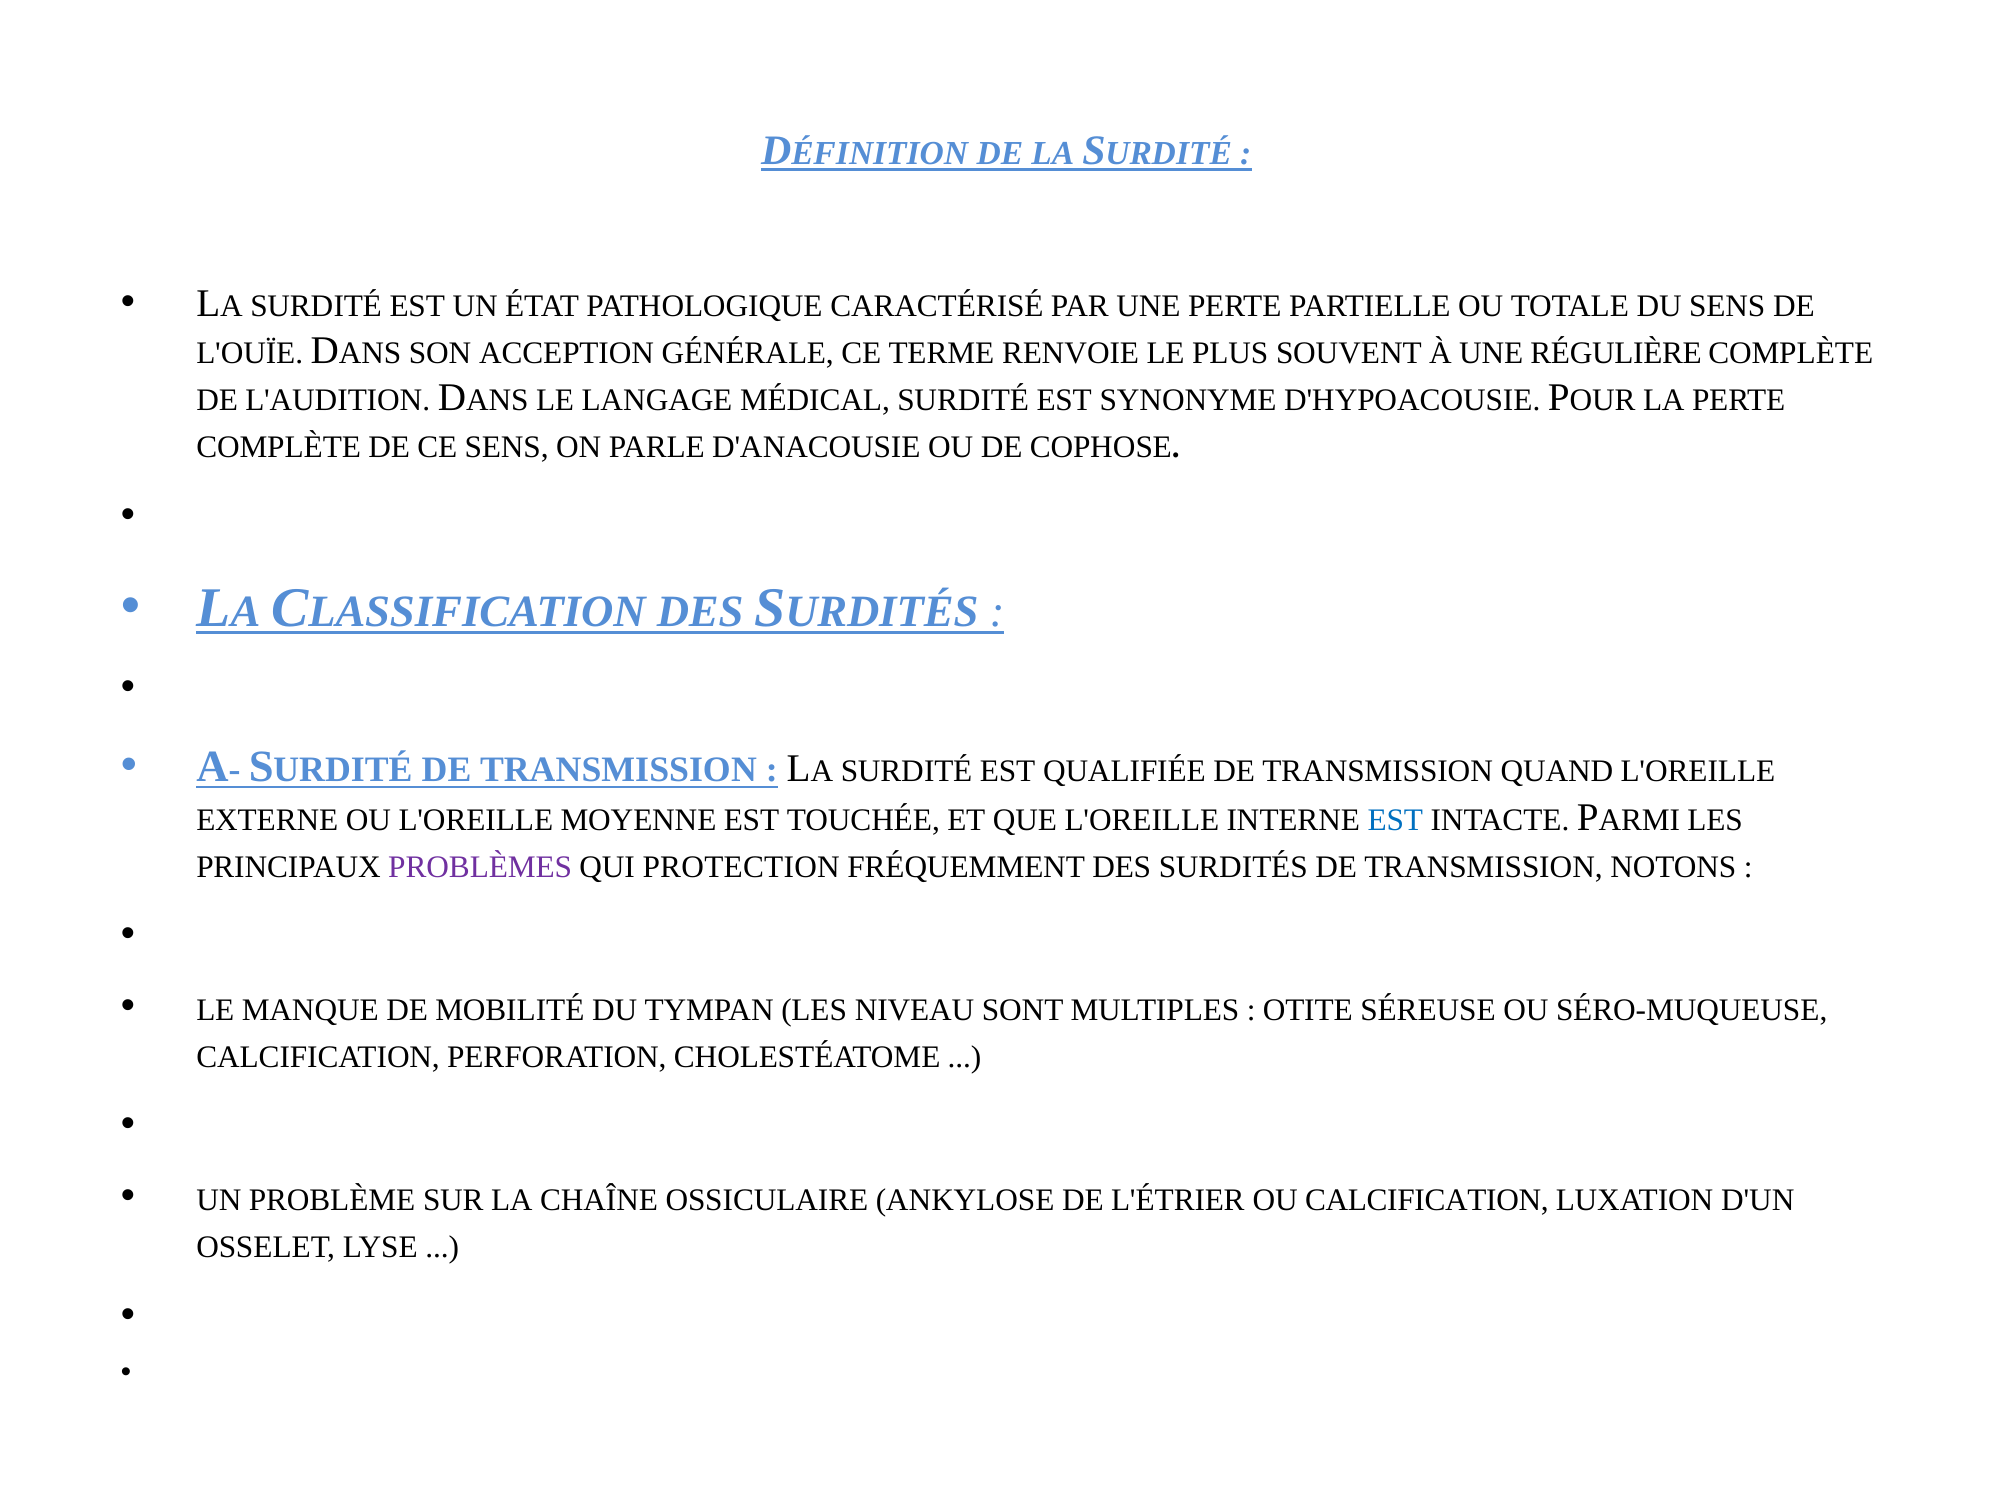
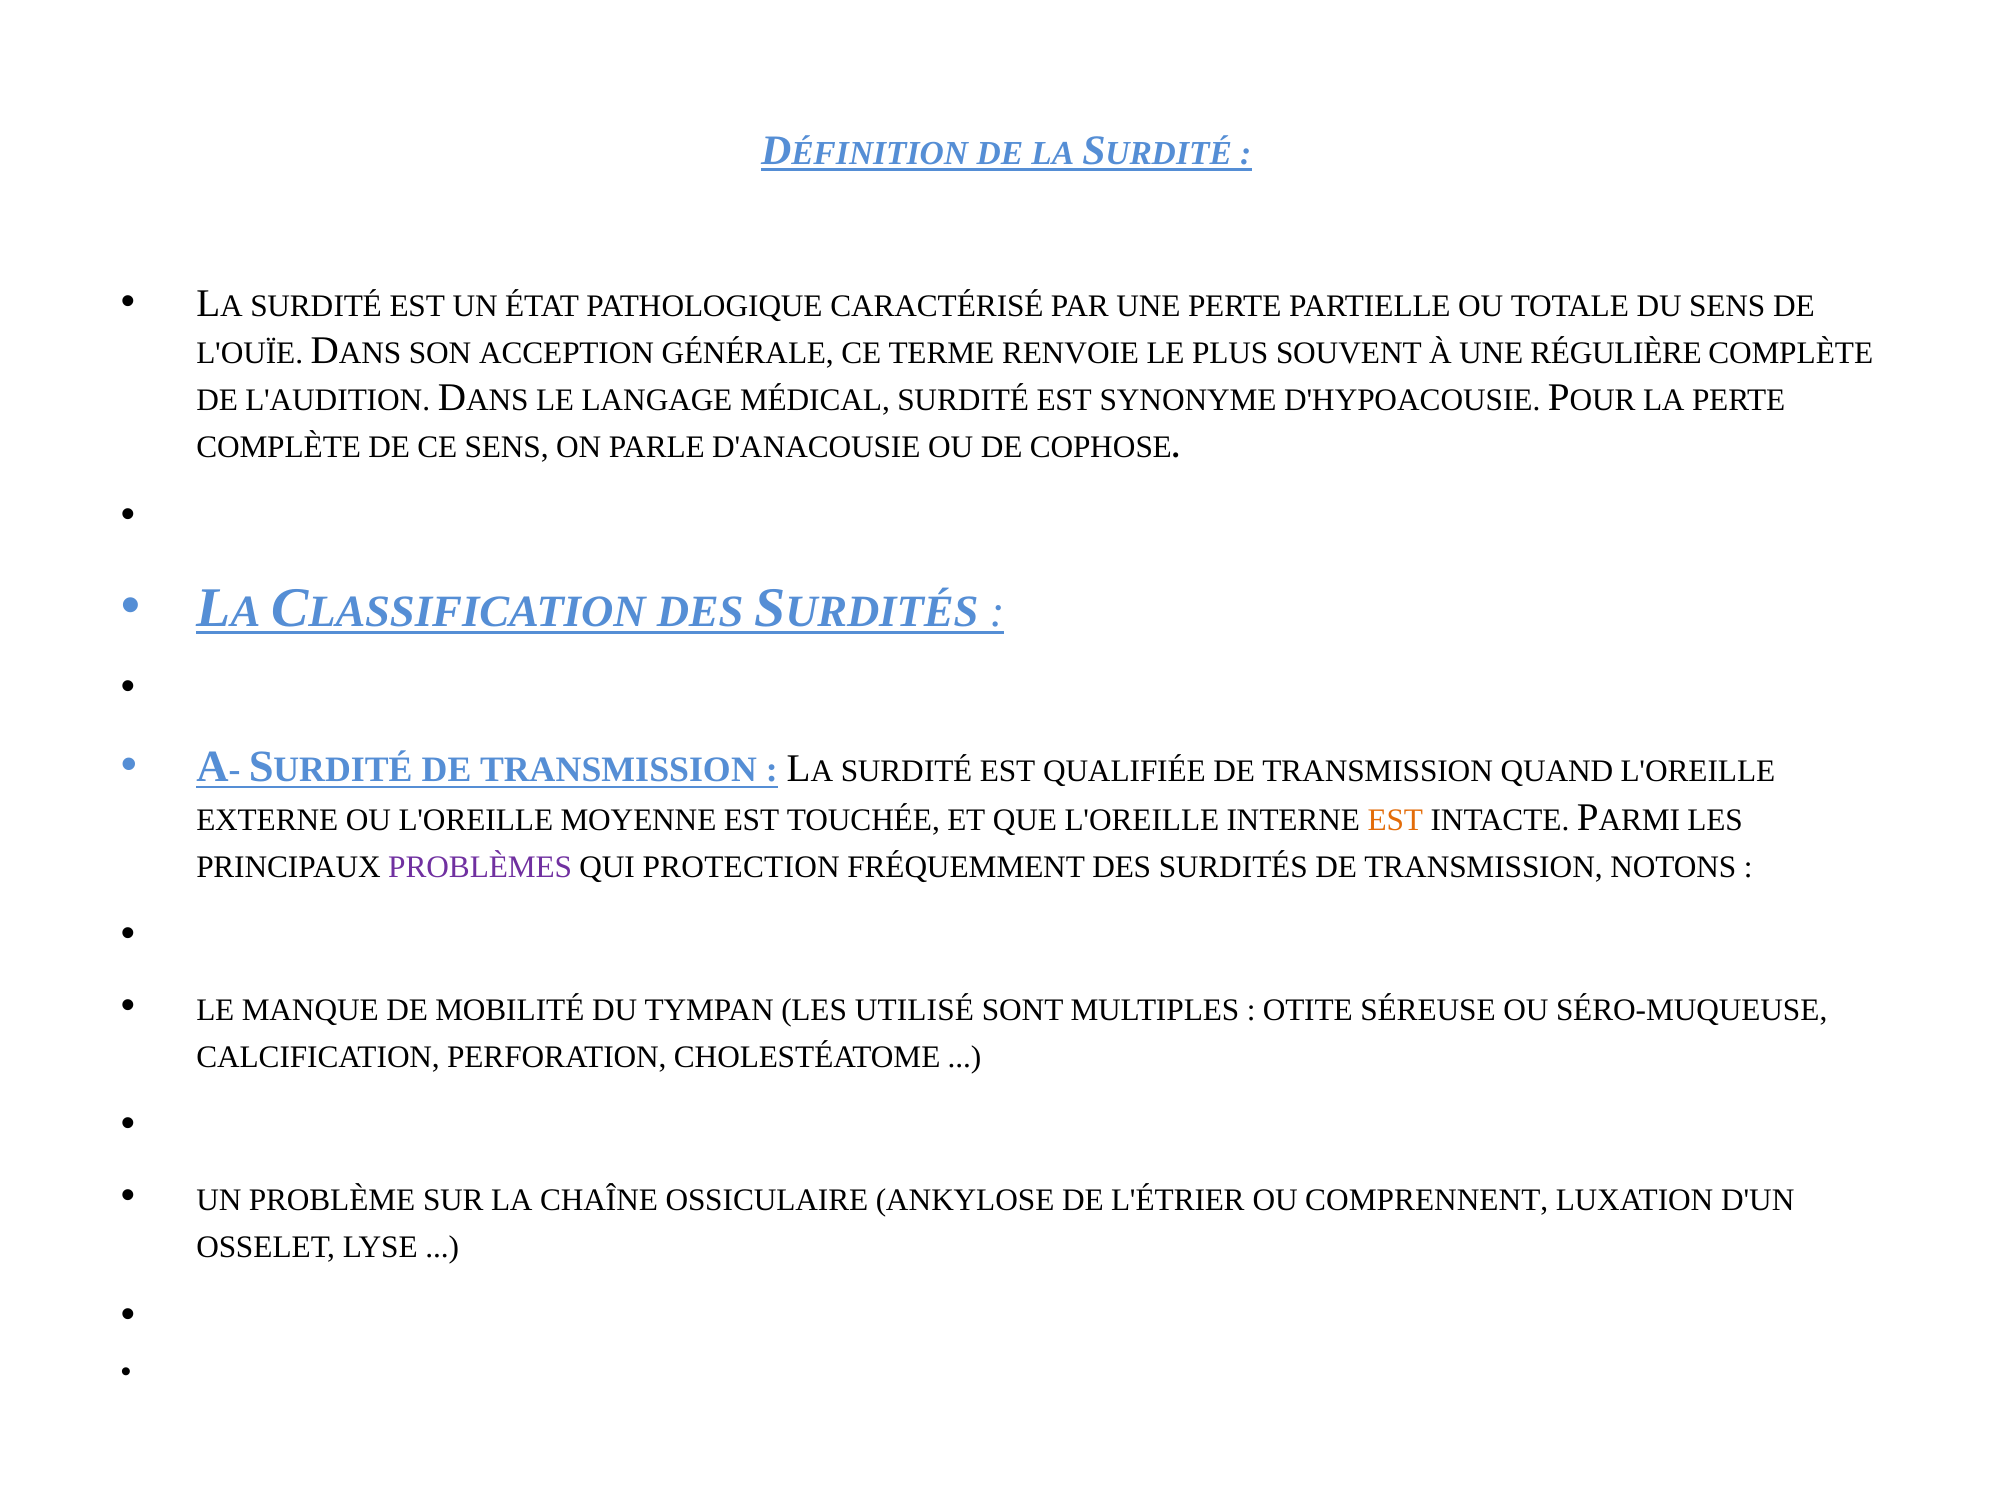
EST colour: blue -> orange (1395, 820)
NIVEAU: NIVEAU -> UTILISÉ (914, 1010)
OU CALCIFICATION: CALCIFICATION -> COMPRENNENT (1427, 1200)
